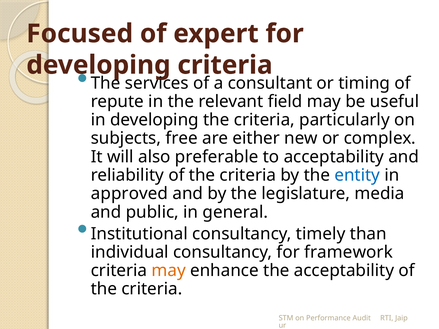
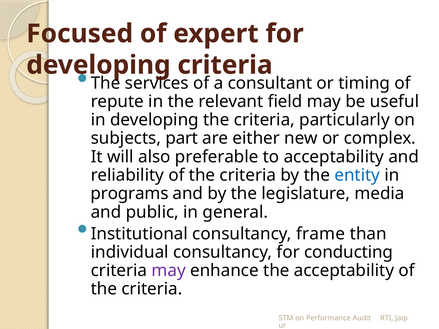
free: free -> part (182, 138)
approved: approved -> programs (130, 194)
timely: timely -> frame (321, 234)
framework: framework -> conducting (349, 252)
may colour: orange -> purple (169, 271)
